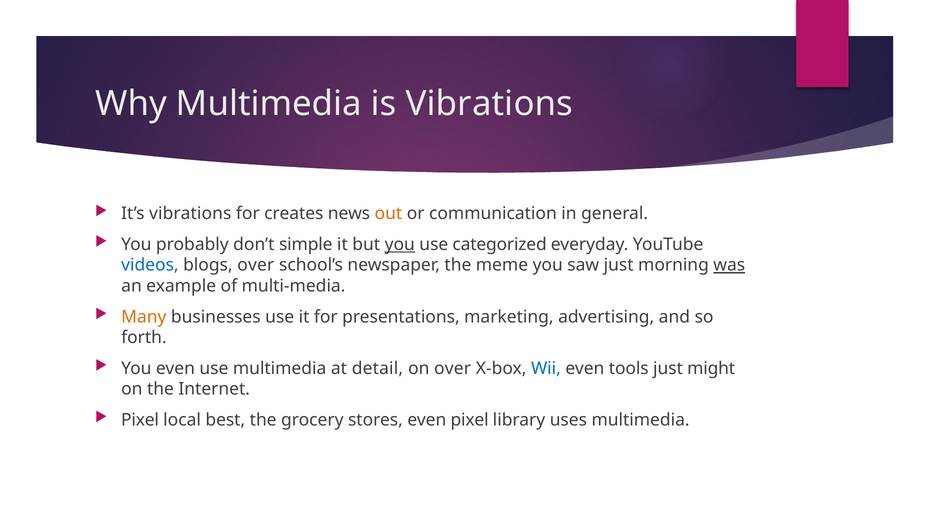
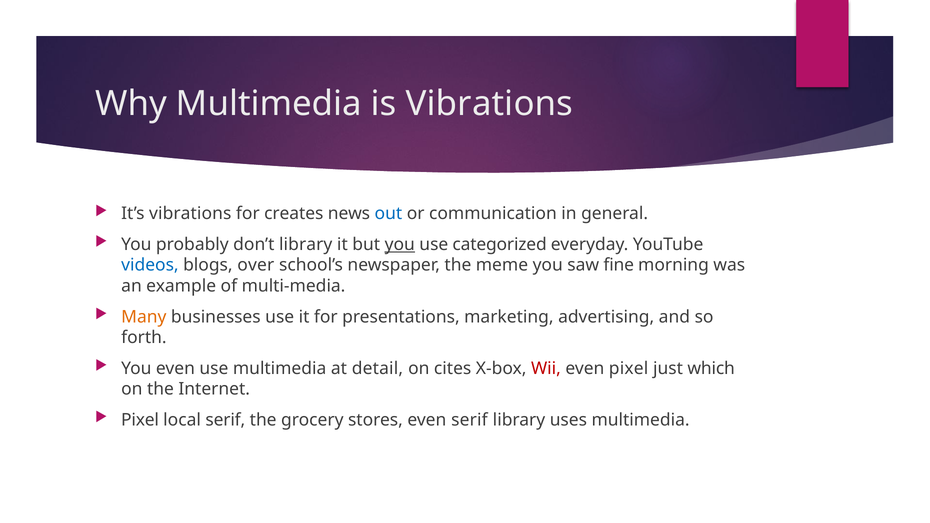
out colour: orange -> blue (388, 214)
don’t simple: simple -> library (306, 244)
saw just: just -> fine (619, 265)
was underline: present -> none (729, 265)
on over: over -> cites (453, 368)
Wii colour: blue -> red (546, 368)
even tools: tools -> pixel (629, 368)
might: might -> which (711, 368)
local best: best -> serif (225, 420)
even pixel: pixel -> serif (469, 420)
